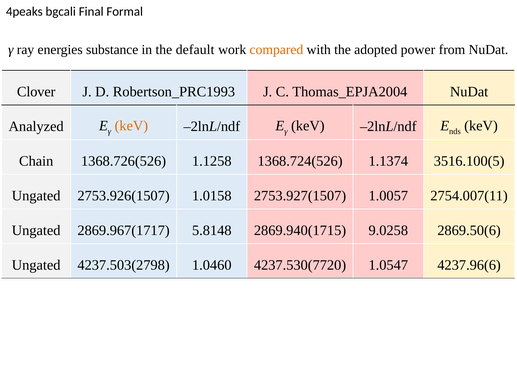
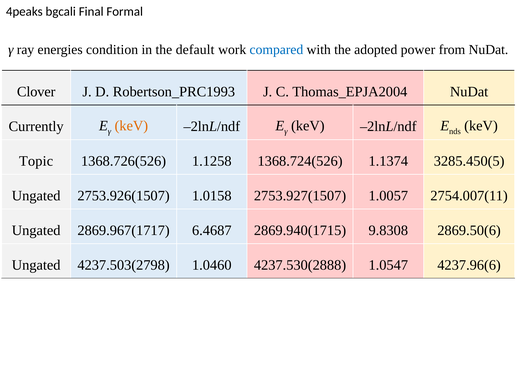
substance: substance -> condition (112, 50)
compared colour: orange -> blue (276, 50)
Analyzed: Analyzed -> Currently (36, 126)
Chain: Chain -> Topic (36, 161)
3516.100(5: 3516.100(5 -> 3285.450(5 (469, 161)
5.8148: 5.8148 -> 6.4687 (212, 230)
9.0258: 9.0258 -> 9.8308 (388, 230)
4237.530(7720: 4237.530(7720 -> 4237.530(2888 (300, 265)
